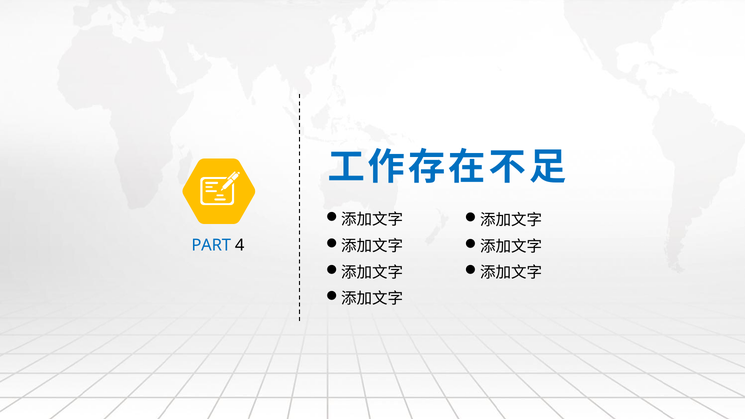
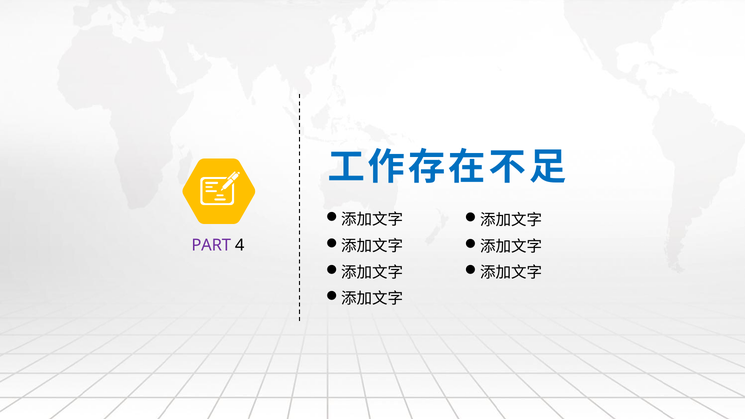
PART colour: blue -> purple (211, 245)
